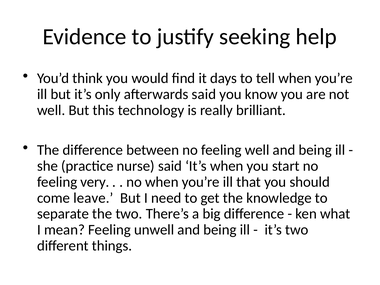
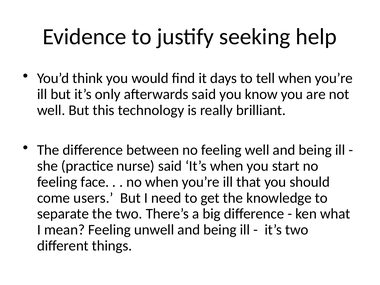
very: very -> face (95, 182)
leave: leave -> users (93, 198)
